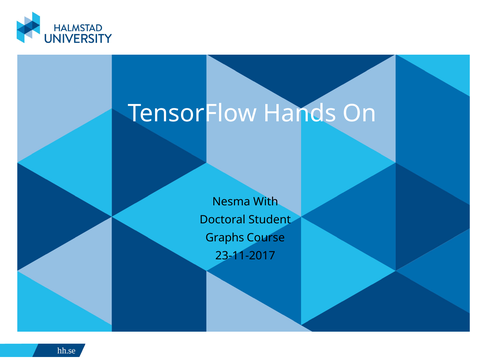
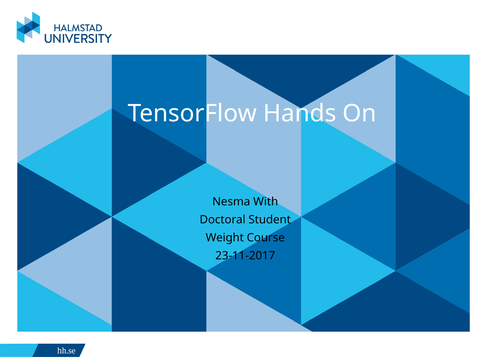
Graphs: Graphs -> Weight (225, 238)
